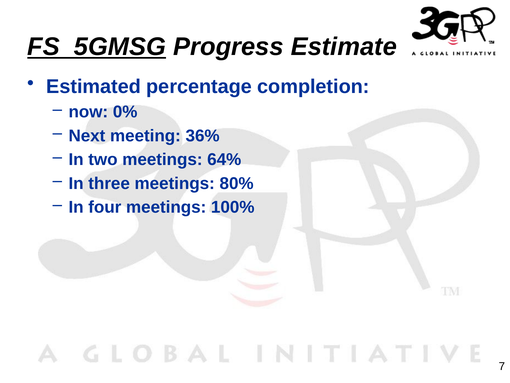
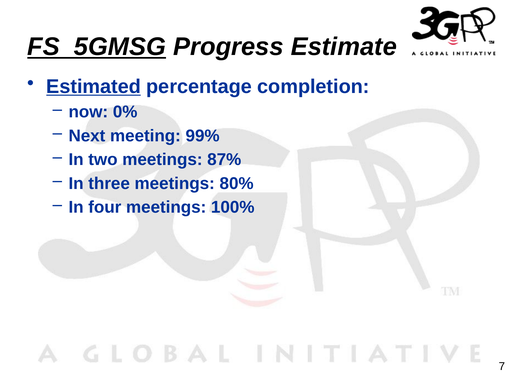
Estimated underline: none -> present (94, 86)
36%: 36% -> 99% (203, 136)
64%: 64% -> 87% (224, 159)
